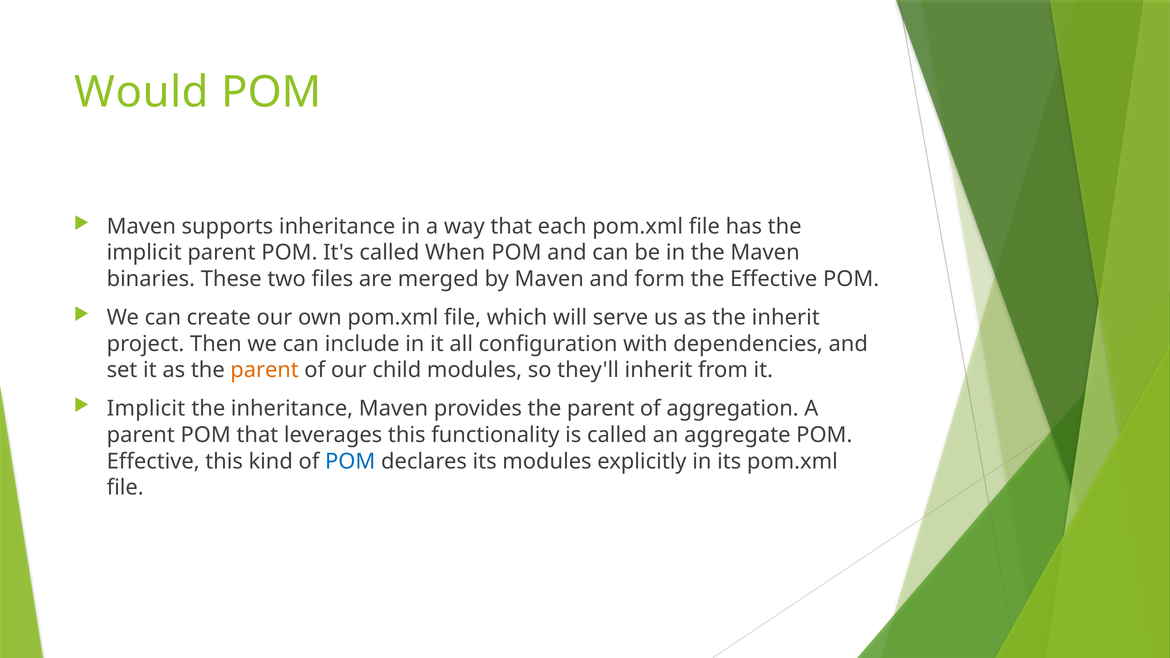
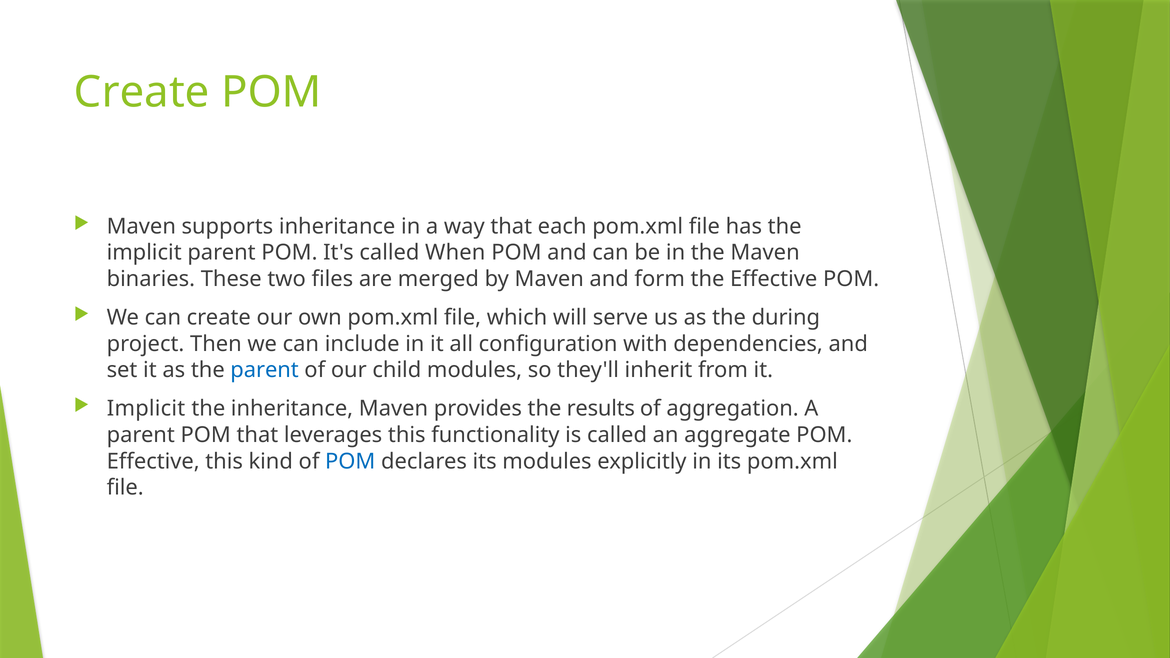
Would: Would -> Create (142, 92)
the inherit: inherit -> during (786, 318)
parent colour: orange -> blue (265, 370)
provides the parent: parent -> results (601, 409)
